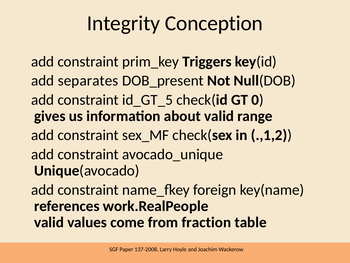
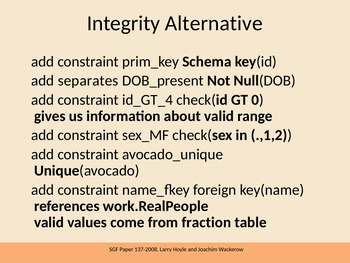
Conception: Conception -> Alternative (214, 23)
Triggers: Triggers -> Schema (207, 61)
id_GT_5: id_GT_5 -> id_GT_4 (148, 100)
